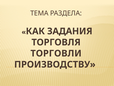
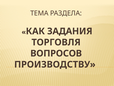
ТОРГОВЛИ: ТОРГОВЛИ -> ВОПРОСОВ (56, 53)
